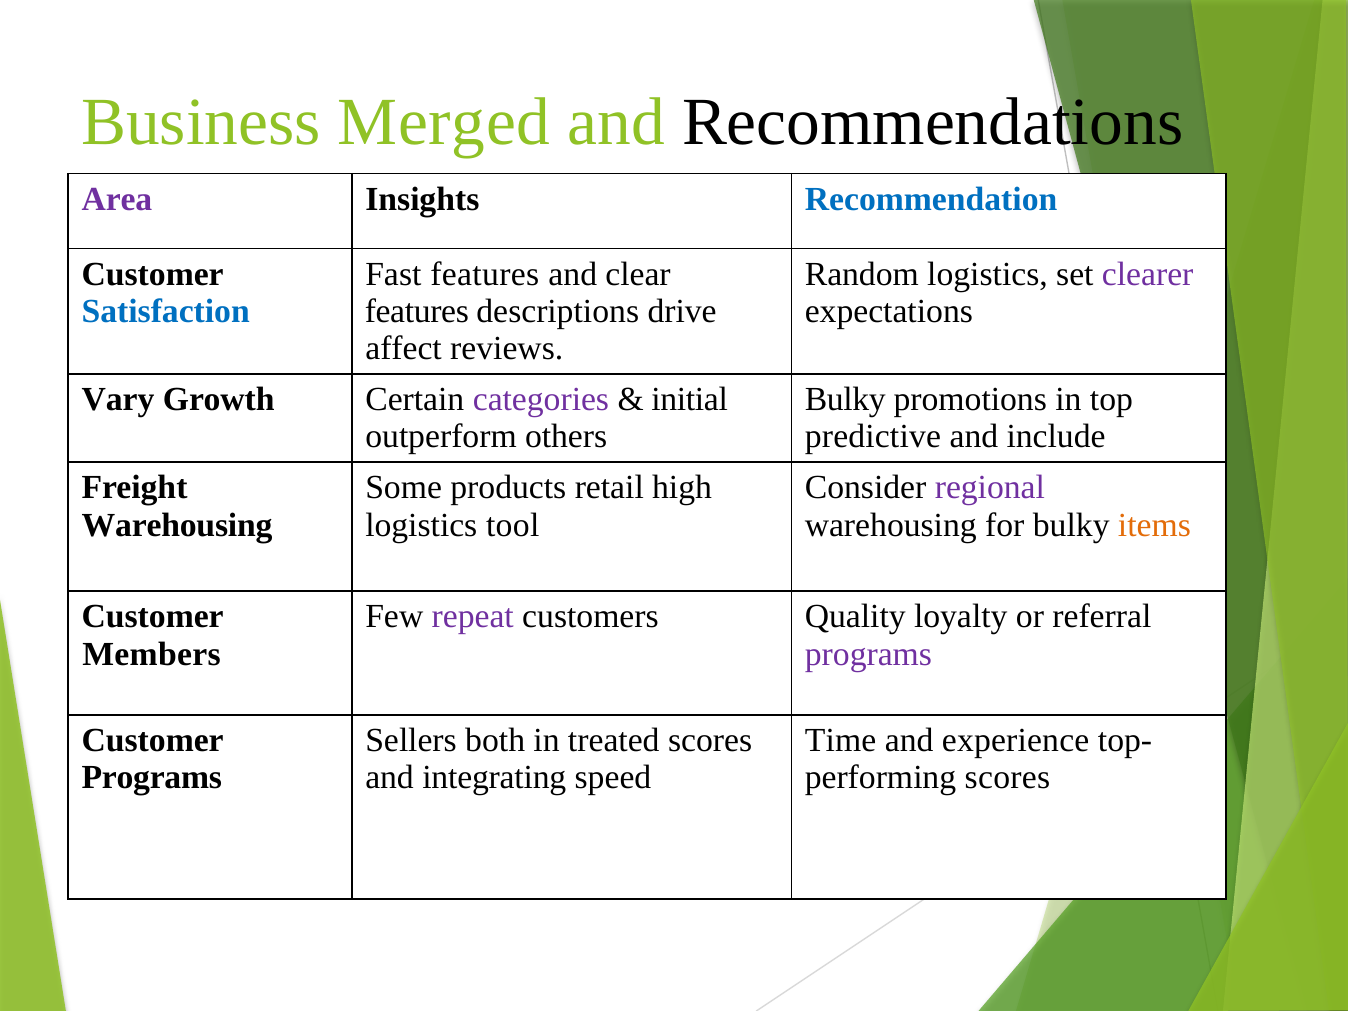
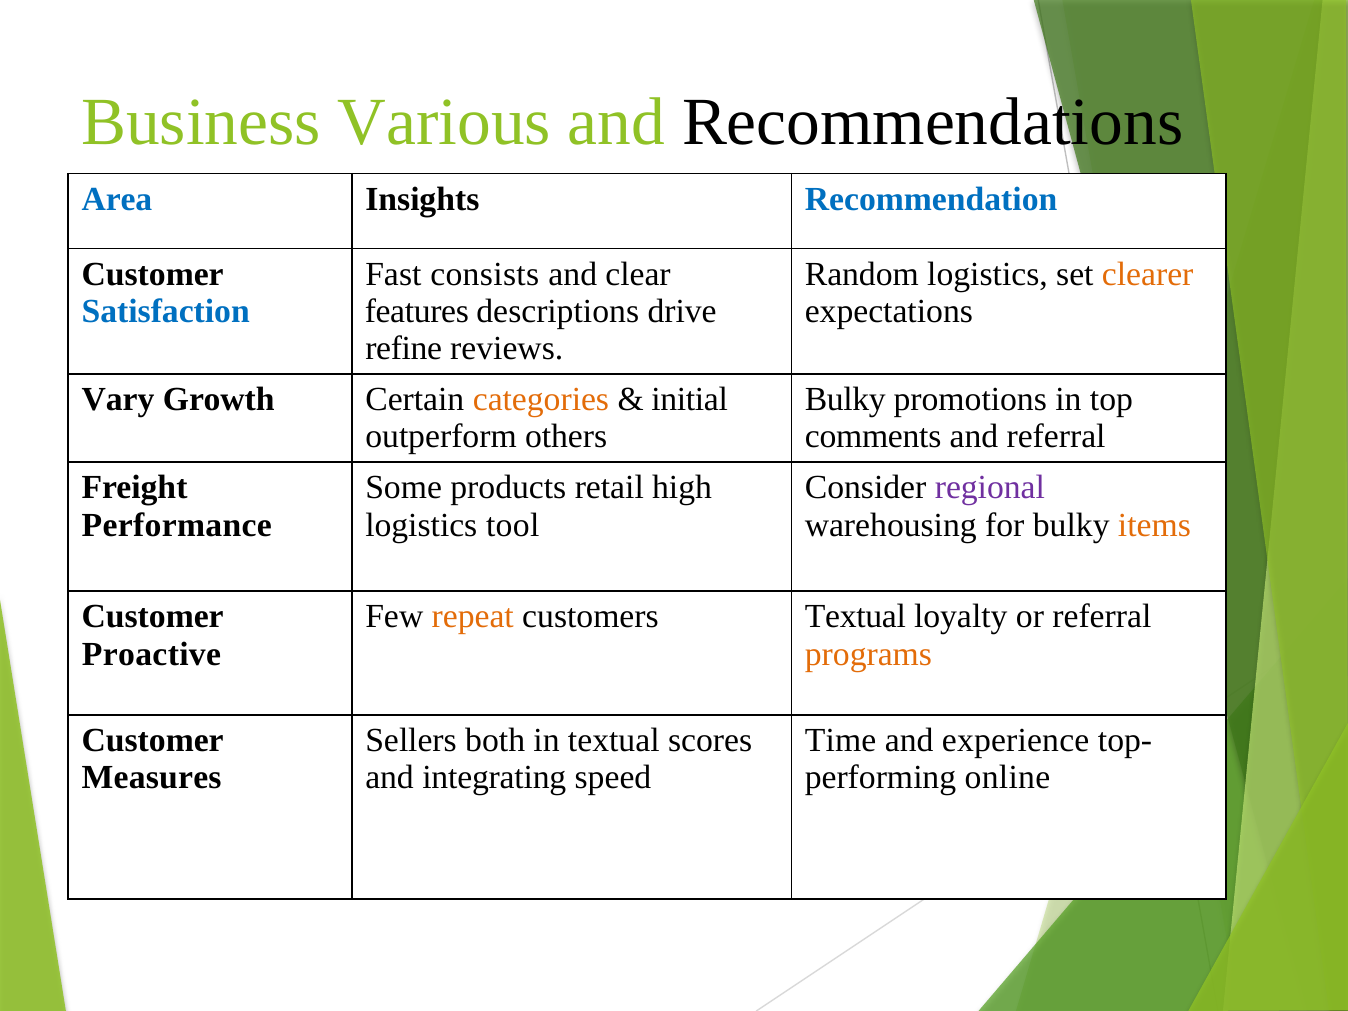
Merged: Merged -> Various (444, 123)
Area colour: purple -> blue (117, 199)
Fast features: features -> consists (485, 274)
clearer colour: purple -> orange (1148, 274)
affect: affect -> refine (404, 349)
categories colour: purple -> orange (541, 400)
predictive: predictive -> comments (873, 437)
and include: include -> referral (1056, 437)
Warehousing: Warehousing -> Performance (177, 525)
repeat colour: purple -> orange (473, 617)
customers Quality: Quality -> Textual (855, 617)
Members: Members -> Proactive (152, 654)
programs colour: purple -> orange (868, 654)
in treated: treated -> textual (614, 740)
Programs: Programs -> Measures (152, 778)
scores: scores -> online (1007, 778)
